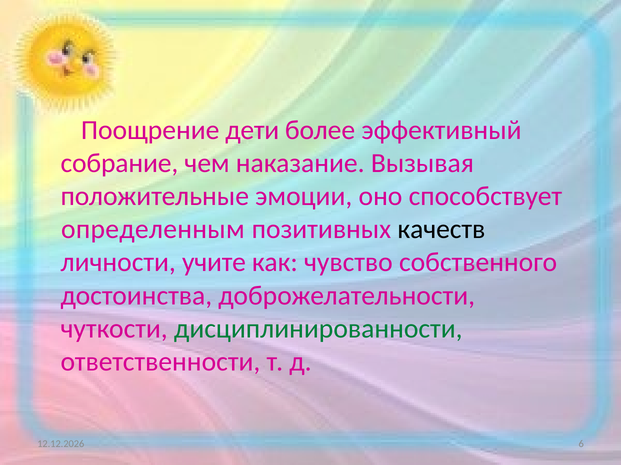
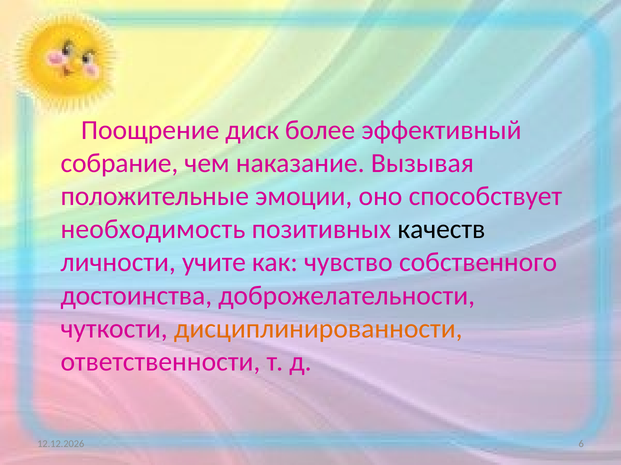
дети: дети -> диск (252, 130)
определенным: определенным -> необходимость (153, 230)
дисциплинированности colour: green -> orange (318, 329)
